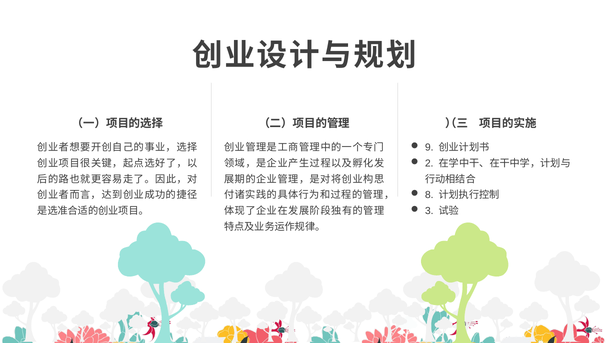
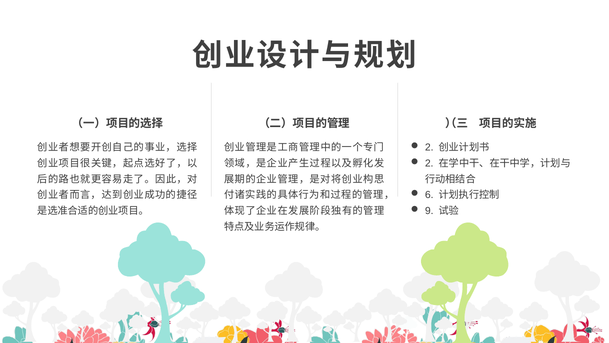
9: 9 -> 2 (429, 147)
8: 8 -> 6 (429, 195)
3: 3 -> 9 (429, 211)
